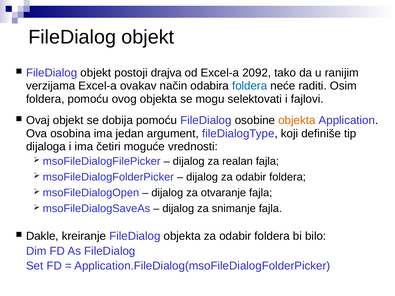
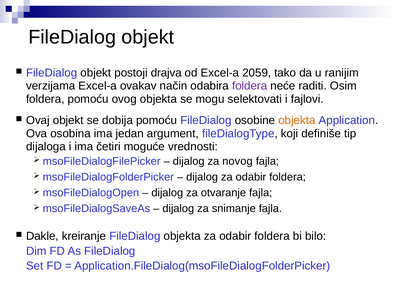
2092: 2092 -> 2059 (257, 73)
foldera colour: blue -> purple (250, 86)
realan: realan -> novog (237, 161)
